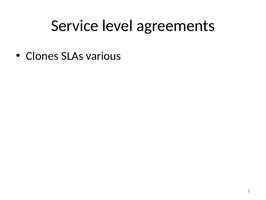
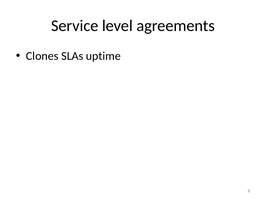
various: various -> uptime (103, 56)
